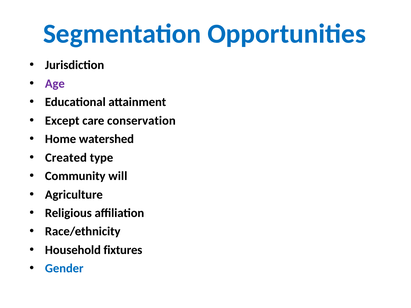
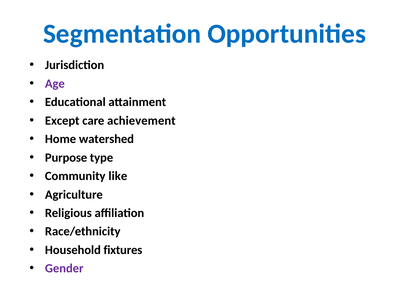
conservation: conservation -> achievement (141, 121)
Created: Created -> Purpose (66, 158)
will: will -> like (118, 176)
Gender colour: blue -> purple (64, 269)
